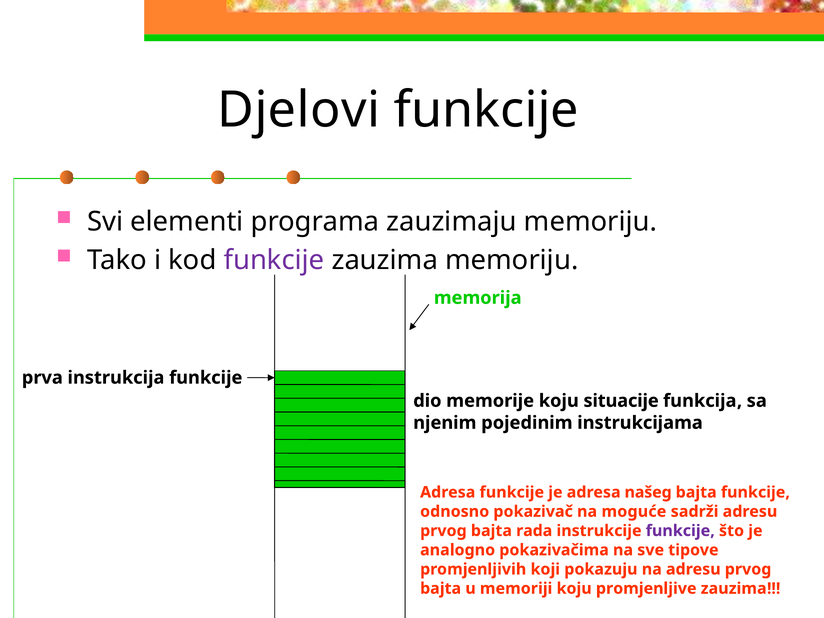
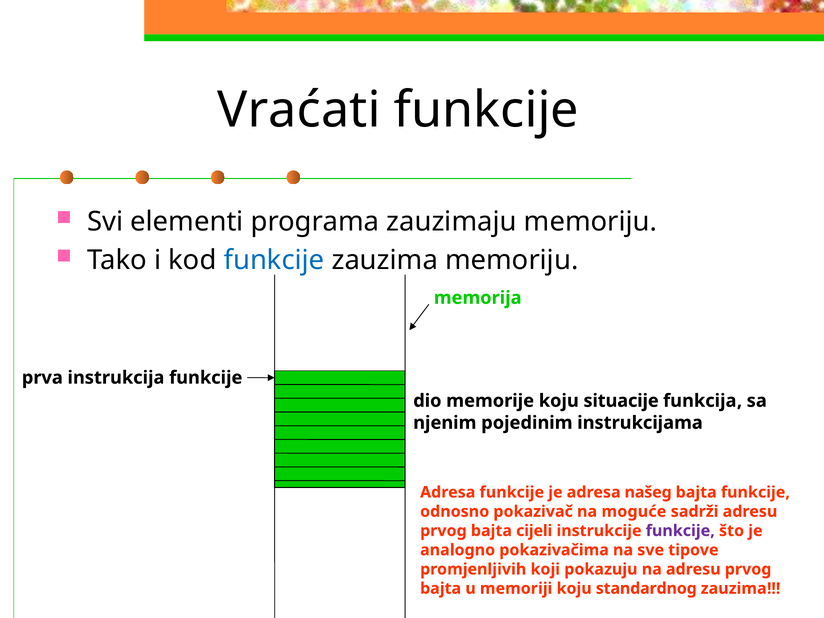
Djelovi: Djelovi -> Vraćati (299, 110)
funkcije colour: purple -> blue (274, 260)
rada: rada -> cijeli (534, 531)
promjenljive: promjenljive -> standardnog (646, 588)
